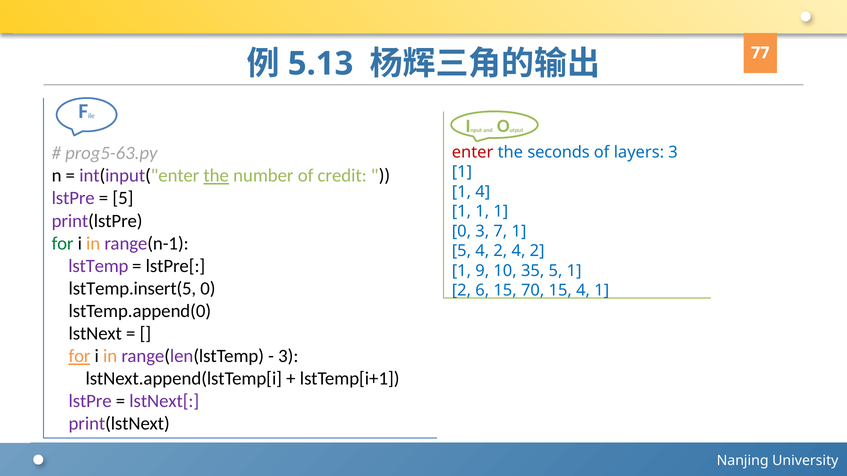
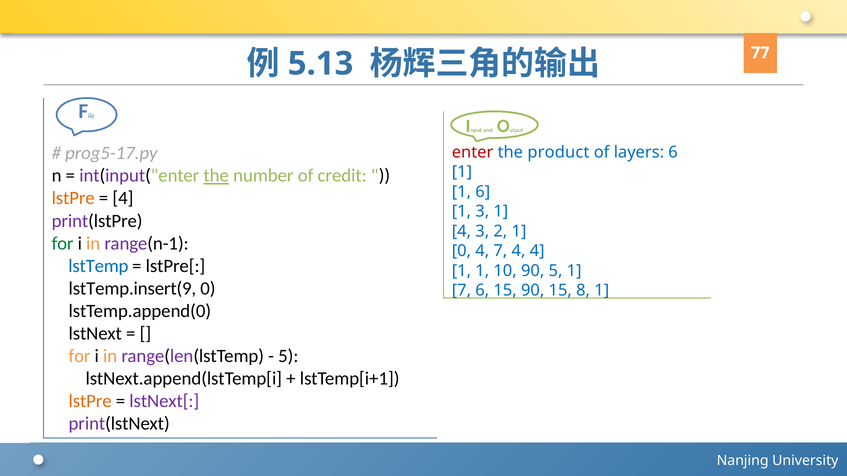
prog5-63.py: prog5-63.py -> prog5-17.py (111, 153)
seconds: seconds -> product (558, 152)
layers 3: 3 -> 6 (673, 152)
1 4: 4 -> 6 (483, 192)
lstPre colour: purple -> orange (73, 198)
5: 5 -> 4 (123, 198)
1: 1 -> 3 (482, 212)
0: 0 -> 4 (461, 231)
7: 7 -> 2 (500, 231)
5: 5 -> 0 (461, 251)
2: 2 -> 7 (500, 251)
2: 2 -> 4 (537, 251)
lstTemp colour: purple -> blue (98, 266)
9: 9 -> 1 (482, 271)
10 35: 35 -> 90 (533, 271)
lstTemp.insert(5: lstTemp.insert(5 -> lstTemp.insert(9 (132, 289)
2: 2 -> 7 (461, 291)
15 70: 70 -> 90 (533, 291)
15 4: 4 -> 8 (583, 291)
for underline: present -> none (80, 356)
3: 3 -> 5 (288, 356)
lstPre colour: purple -> orange (90, 402)
